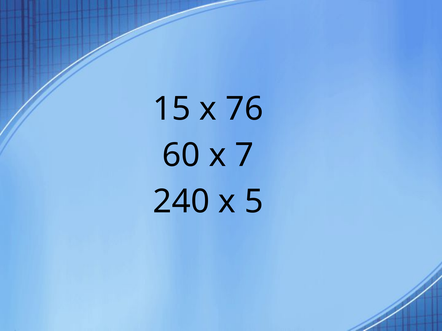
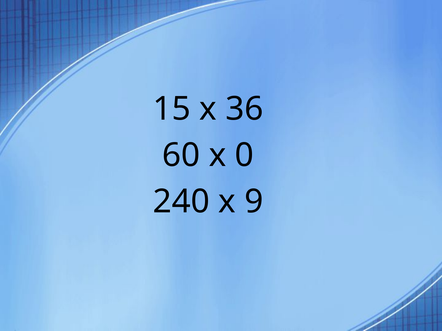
76: 76 -> 36 (244, 109)
7: 7 -> 0 (244, 156)
5: 5 -> 9 (254, 202)
